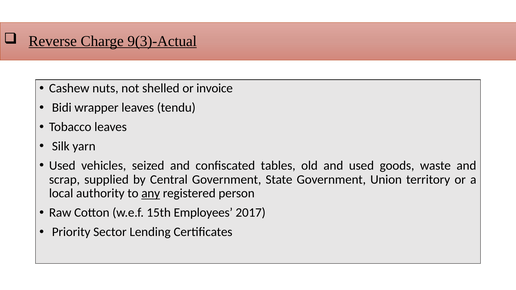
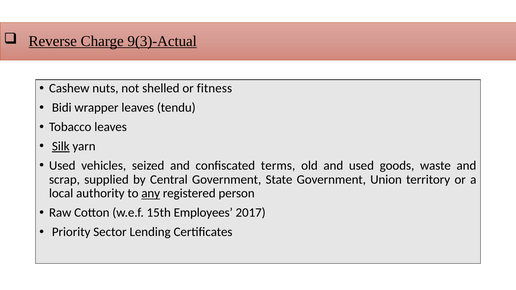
invoice: invoice -> fitness (214, 88)
Silk underline: none -> present (61, 146)
tables: tables -> terms (278, 166)
